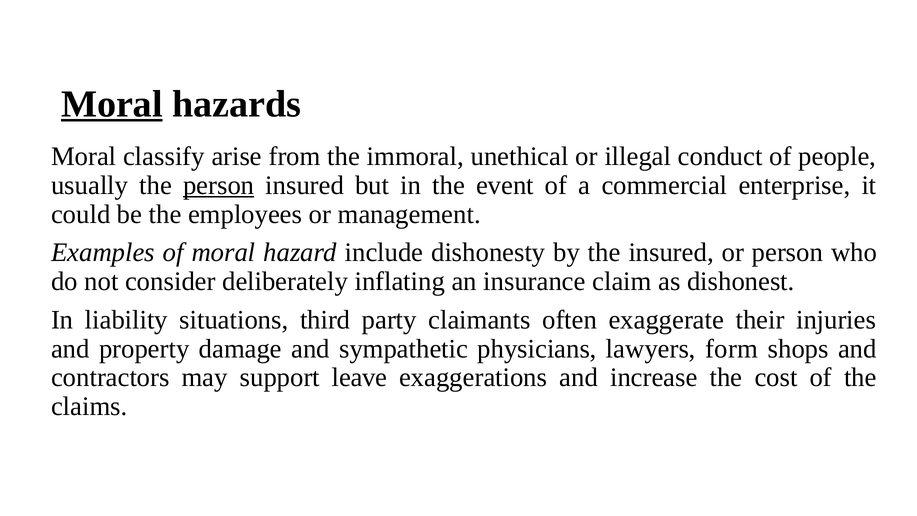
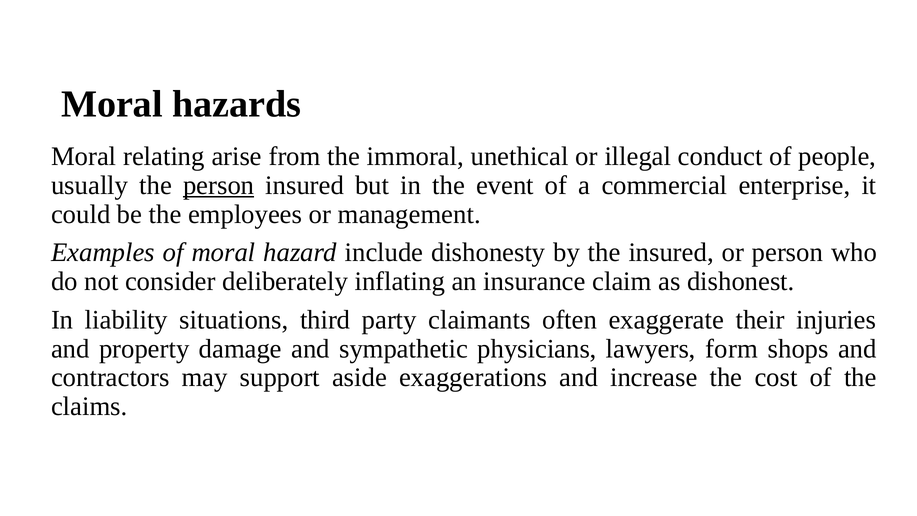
Moral underline: present -> none (112, 104)
classify: classify -> relating (164, 157)
leave: leave -> aside (359, 377)
